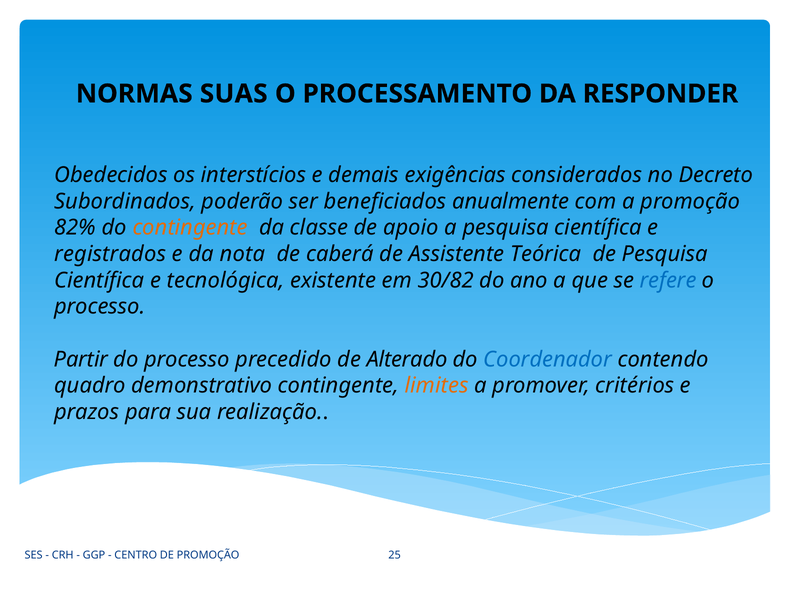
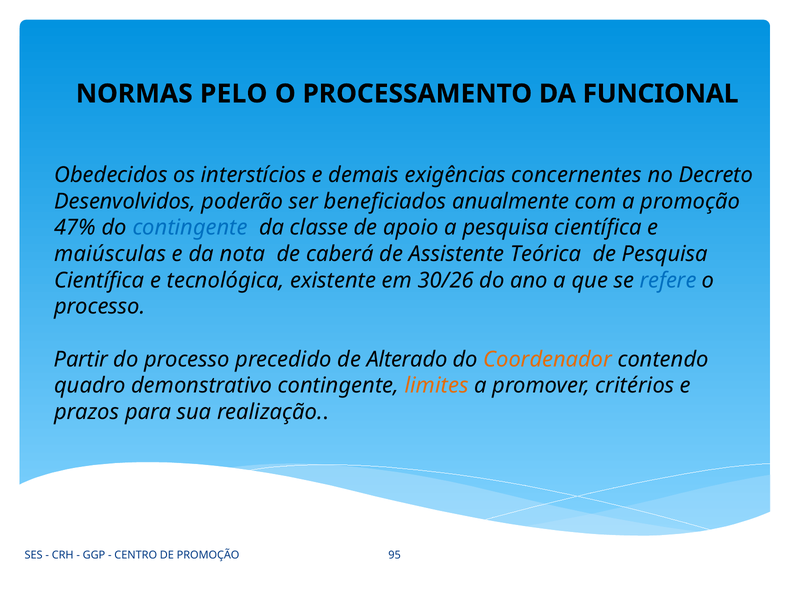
SUAS: SUAS -> PELO (234, 94)
RESPONDER: RESPONDER -> FUNCIONAL (661, 94)
considerados: considerados -> concernentes (577, 175)
Subordinados: Subordinados -> Desenvolvidos (125, 201)
82%: 82% -> 47% (75, 228)
contingente colour: orange -> blue (190, 228)
registrados: registrados -> maiúsculas (110, 254)
30/82: 30/82 -> 30/26 (446, 280)
Coordenador colour: blue -> orange (548, 359)
25: 25 -> 95 (395, 555)
